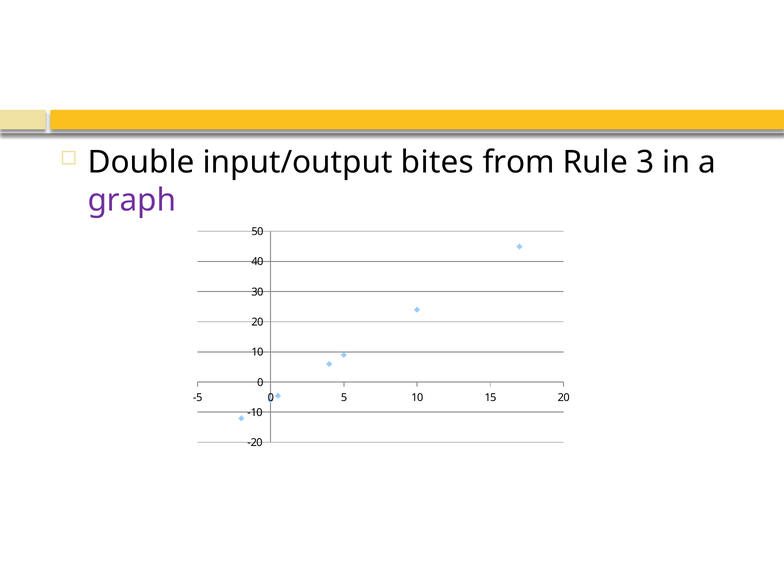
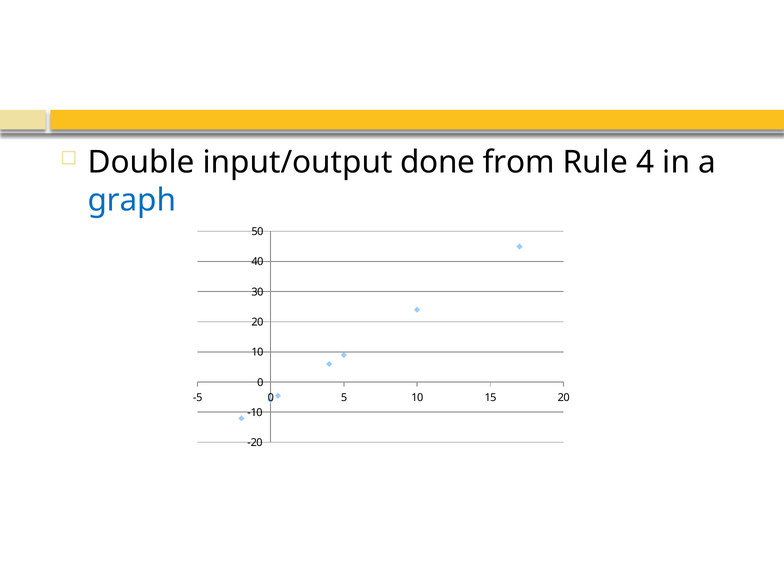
bites: bites -> done (438, 162)
3: 3 -> 4 (645, 162)
graph colour: purple -> blue (132, 200)
